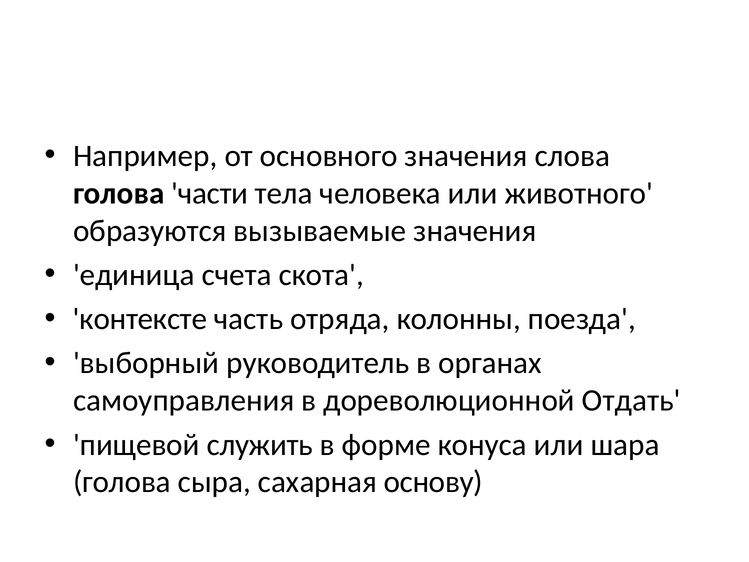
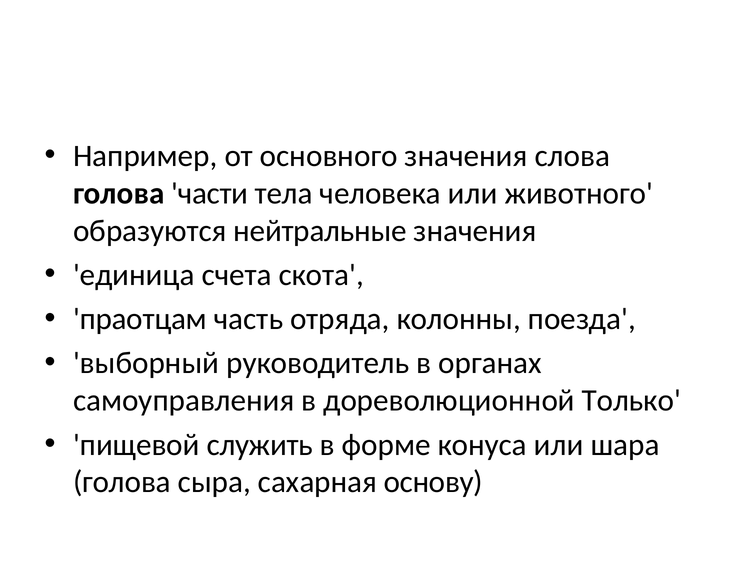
вызываемые: вызываемые -> нейтральные (320, 231)
контексте: контексте -> праотцам (140, 319)
Отдать: Отдать -> Только (631, 400)
